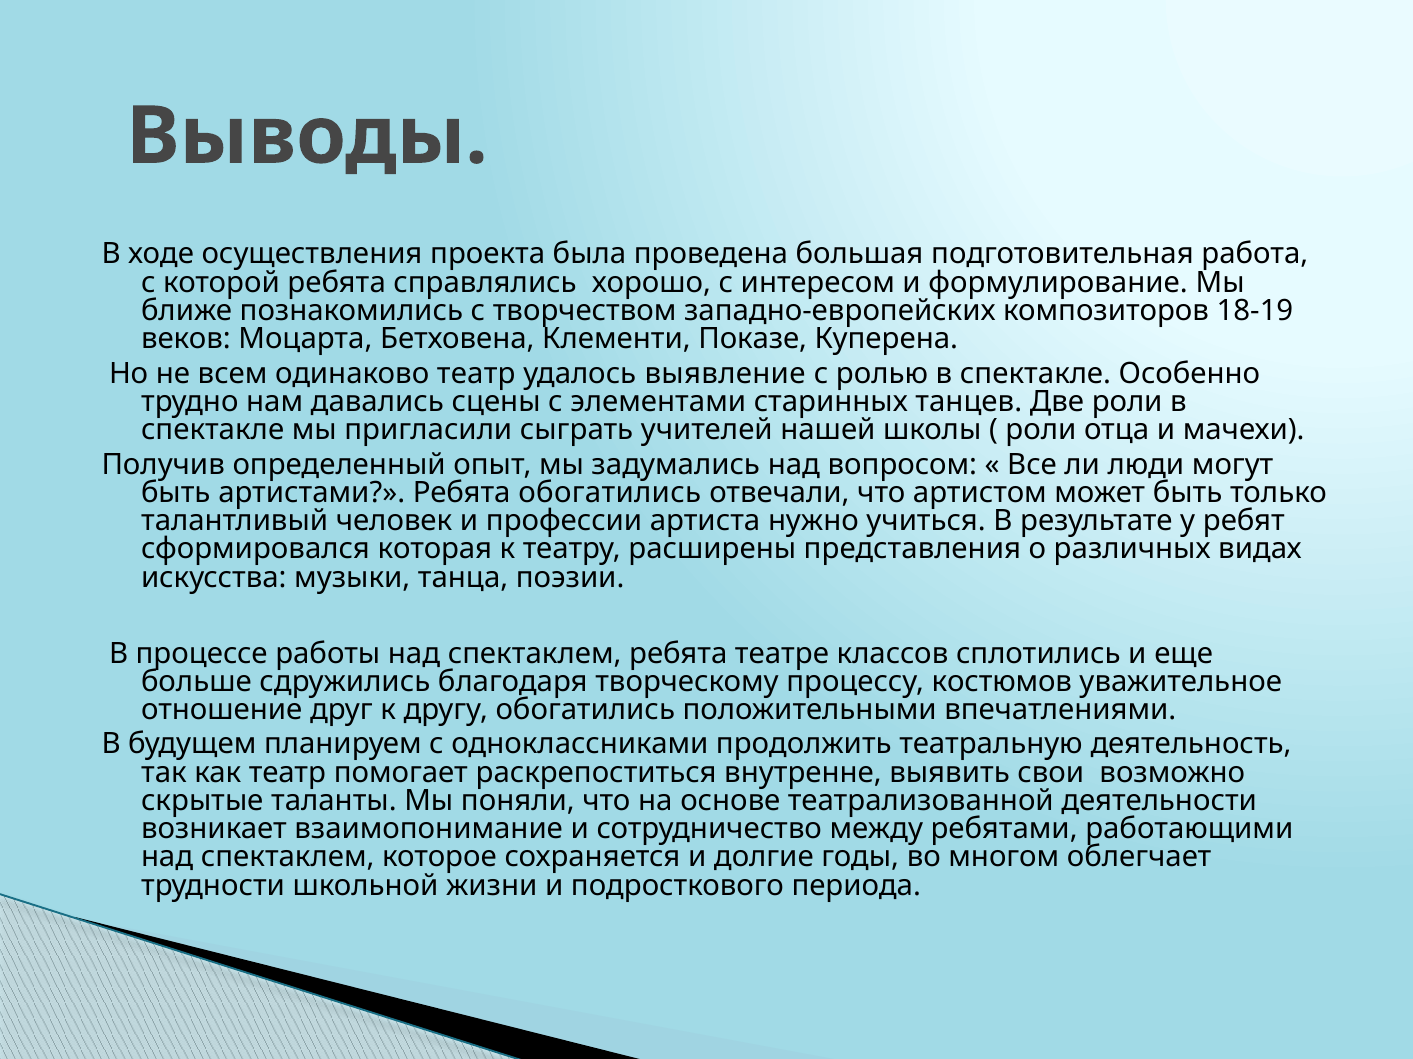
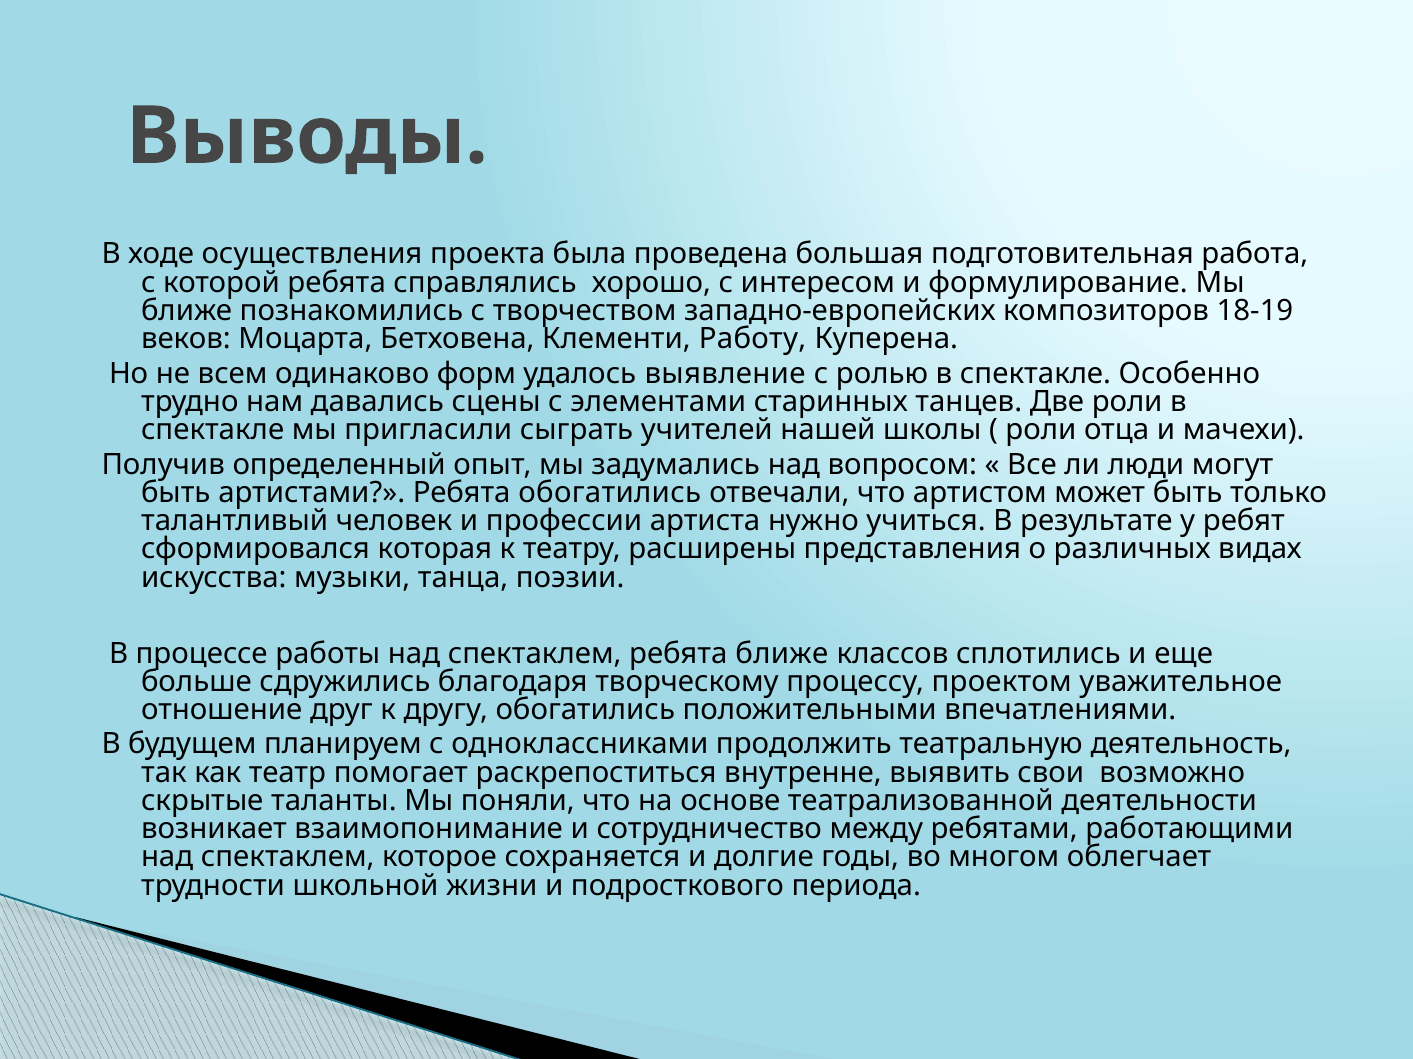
Показе: Показе -> Работу (753, 339)
одинаково театр: театр -> форм (476, 374)
ребята театре: театре -> ближе (782, 654)
костюмов: костюмов -> проектом (1002, 682)
